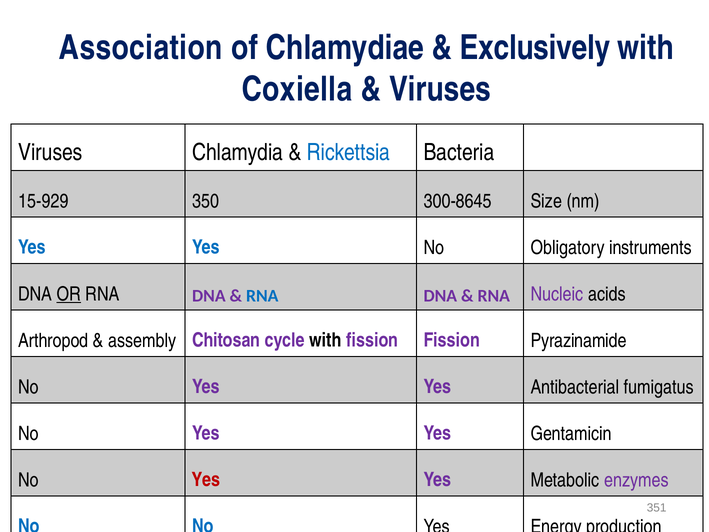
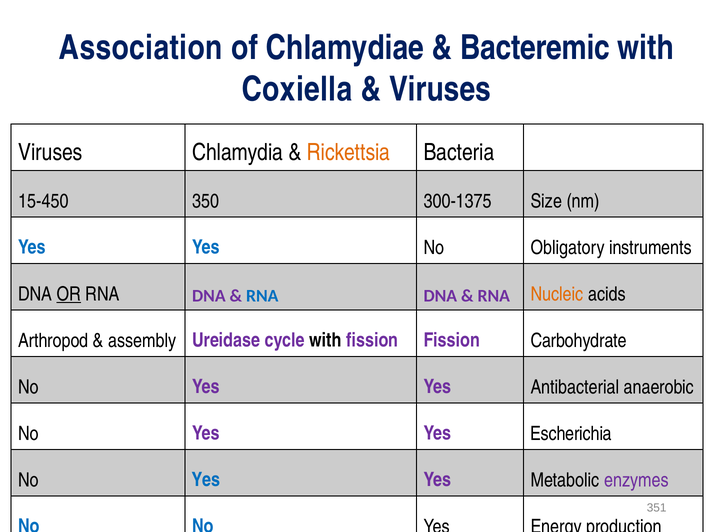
Exclusively: Exclusively -> Bacteremic (535, 48)
Rickettsia colour: blue -> orange (349, 153)
15-929: 15-929 -> 15-450 (43, 201)
300-8645: 300-8645 -> 300-1375 (458, 201)
Nucleic colour: purple -> orange (557, 294)
Chitosan: Chitosan -> Ureidase (226, 340)
Pyrazinamide: Pyrazinamide -> Carbohydrate (579, 341)
fumigatus: fumigatus -> anaerobic (659, 387)
Gentamicin: Gentamicin -> Escherichia (571, 434)
Yes colour: red -> blue (206, 480)
